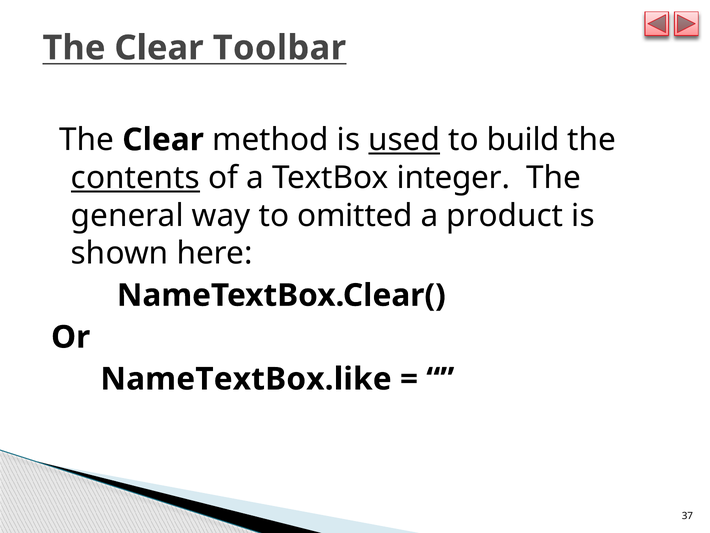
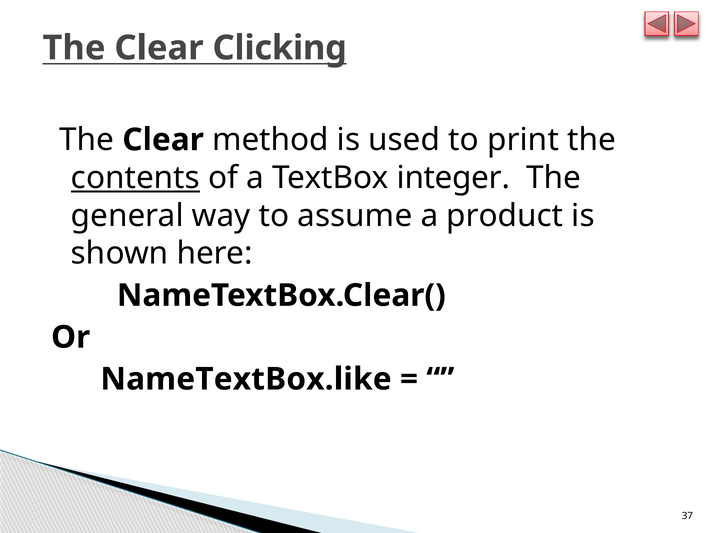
Toolbar: Toolbar -> Clicking (280, 48)
used underline: present -> none (404, 140)
build: build -> print (523, 140)
omitted: omitted -> assume (355, 215)
